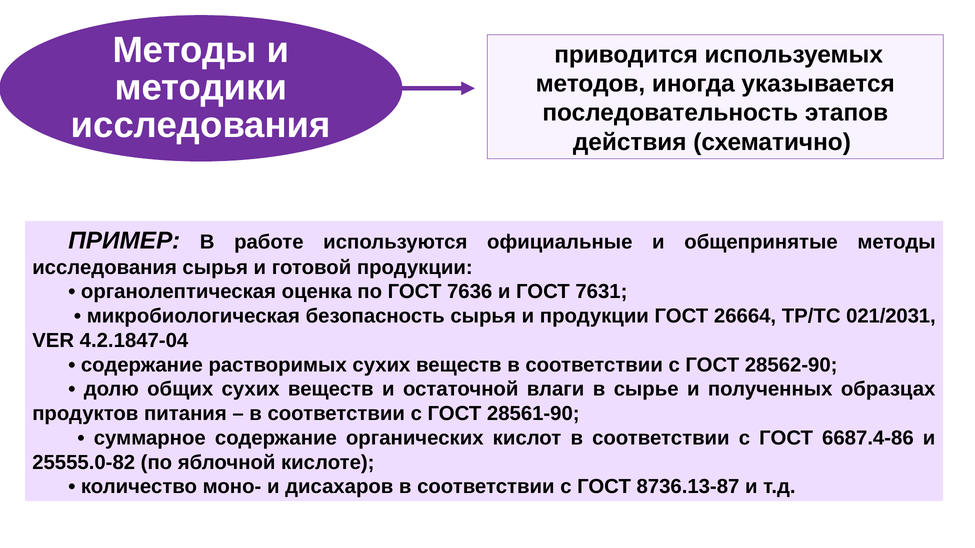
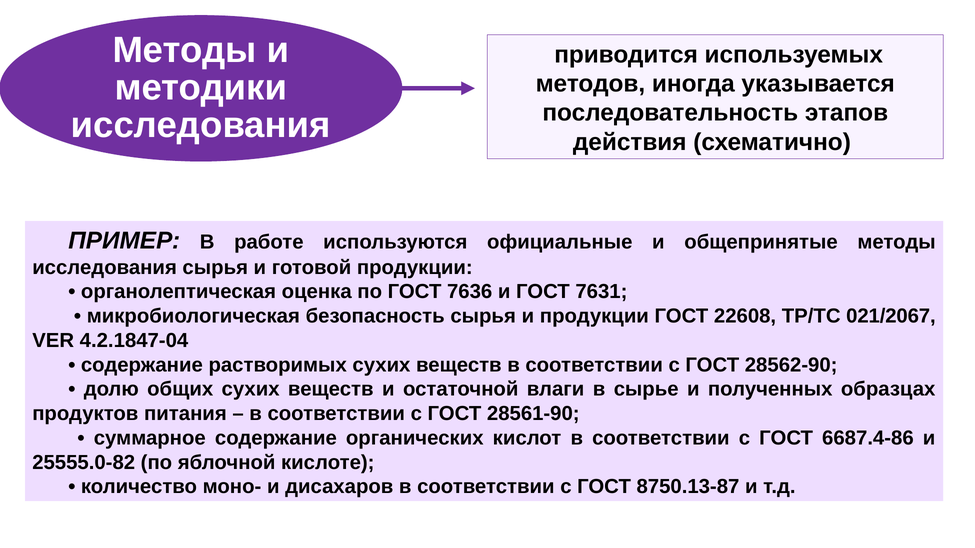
26664: 26664 -> 22608 (745, 316)
021/2031: 021/2031 -> 021/2067 (891, 316)
8736.13-87: 8736.13-87 -> 8750.13-87 (688, 487)
